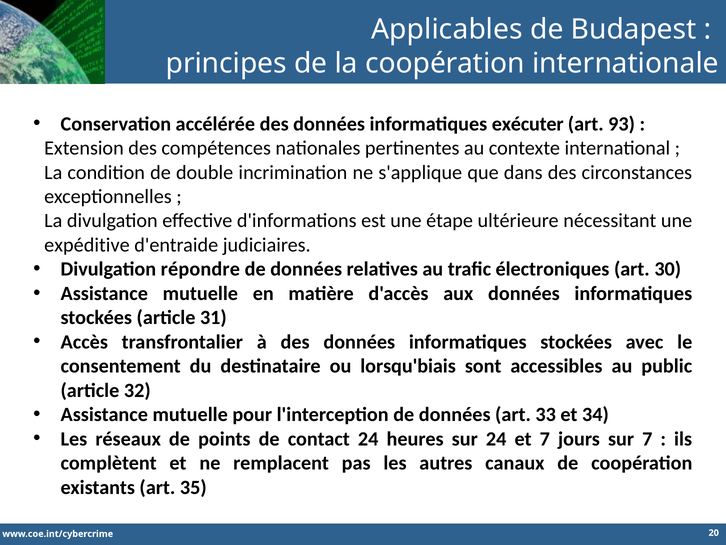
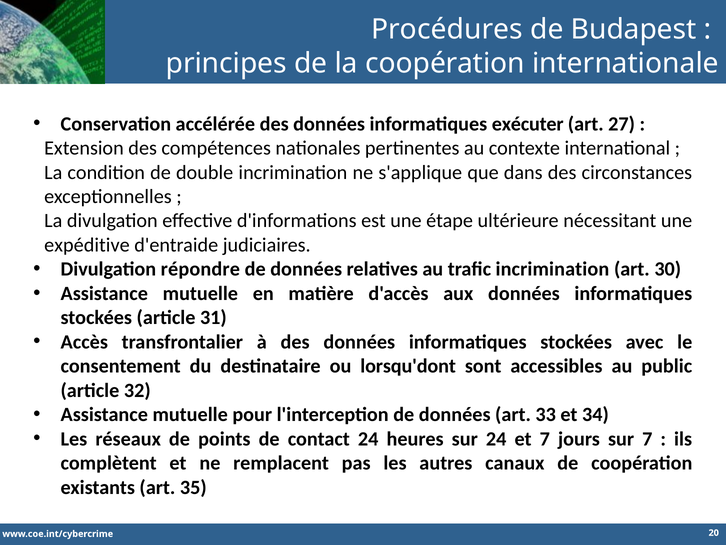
Applicables: Applicables -> Procédures (447, 29)
93: 93 -> 27 (622, 124)
trafic électroniques: électroniques -> incrimination (552, 269)
lorsqu'biais: lorsqu'biais -> lorsqu'dont (408, 366)
